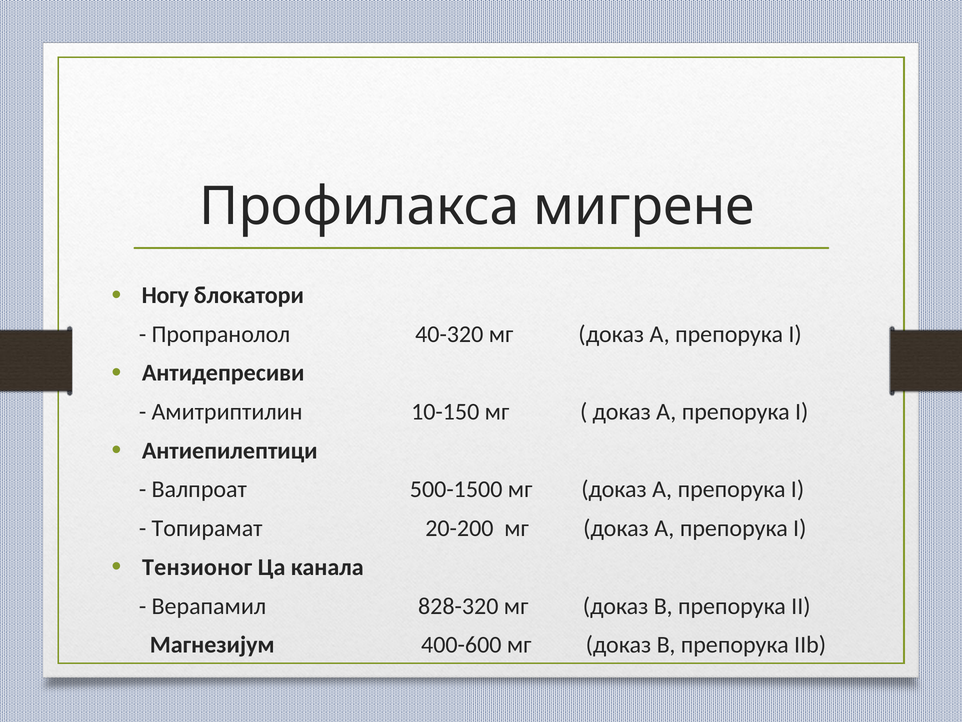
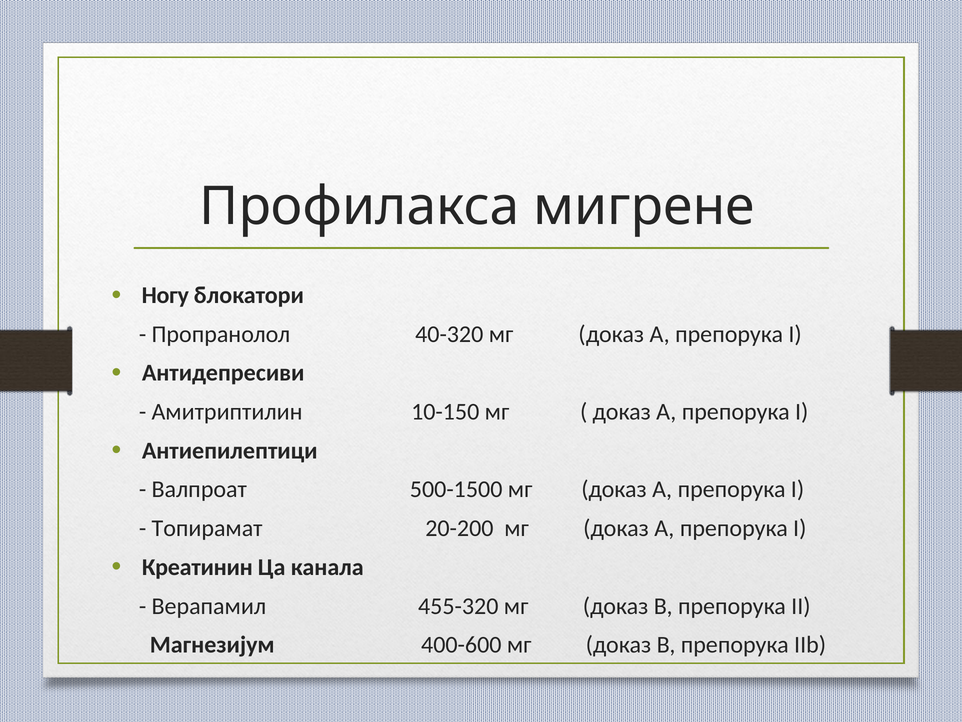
Тензионог: Тензионог -> Креатинин (197, 567)
828-320: 828-320 -> 455-320 (458, 606)
